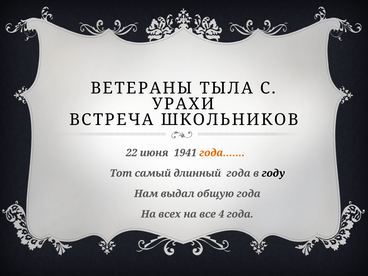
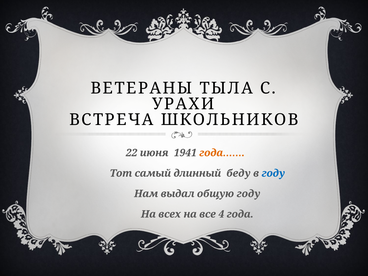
длинный года: года -> беду (238, 173)
году colour: black -> blue (273, 173)
общую года: года -> году (248, 194)
